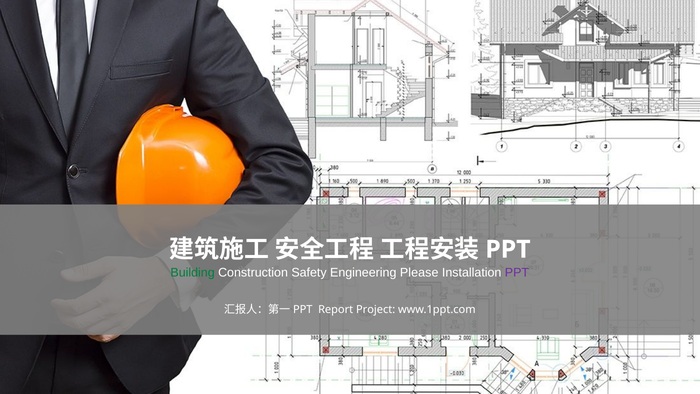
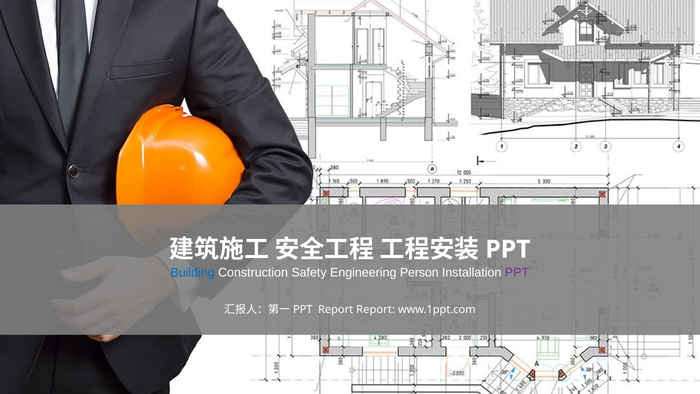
Building colour: green -> blue (193, 272)
Please: Please -> Person (419, 272)
Report Project: Project -> Report (376, 310)
